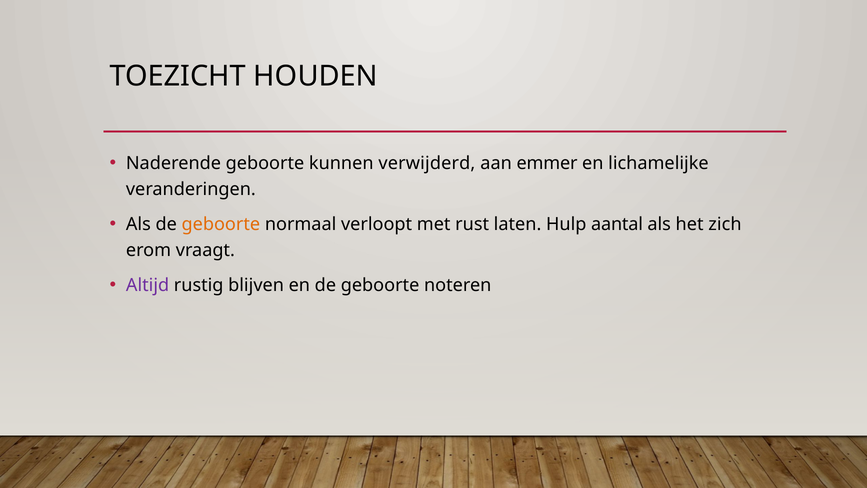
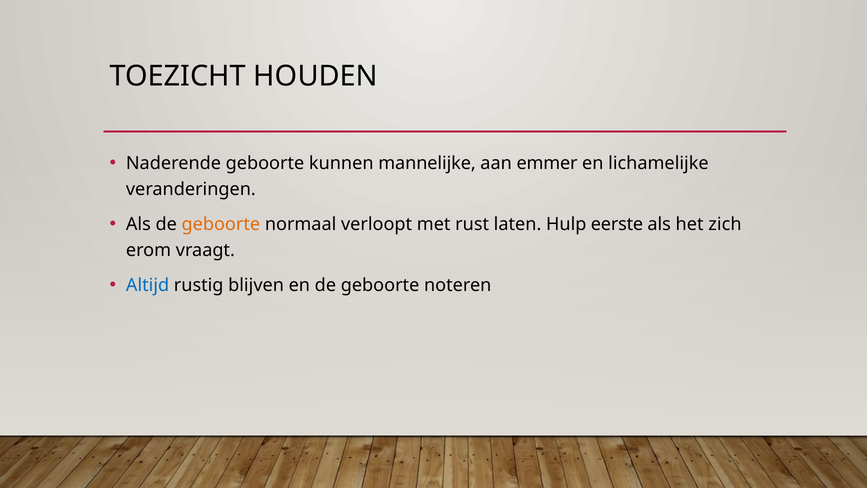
verwijderd: verwijderd -> mannelijke (427, 163)
aantal: aantal -> eerste (617, 224)
Altijd colour: purple -> blue (148, 285)
